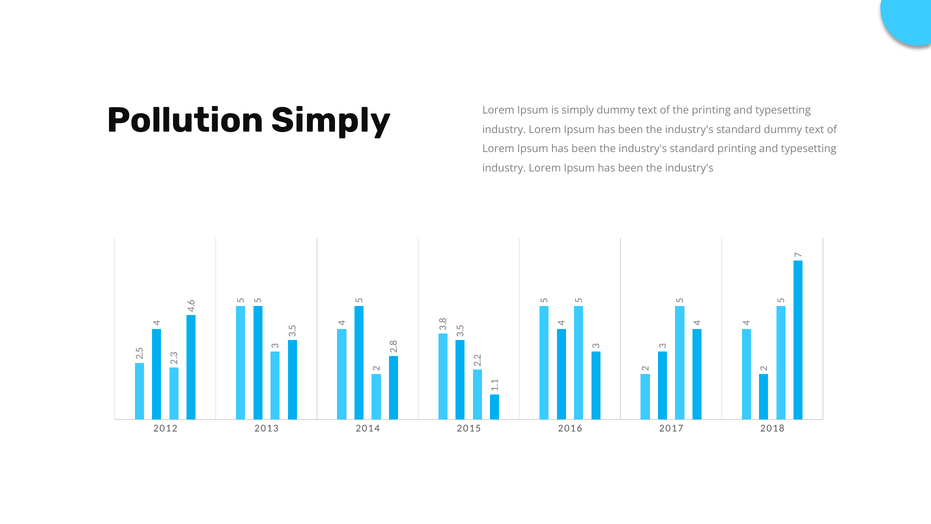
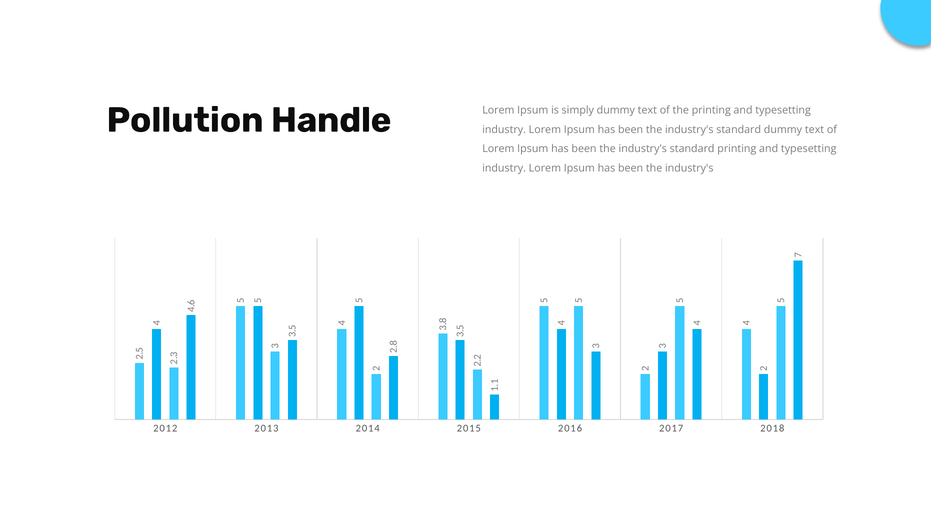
Pollution Simply: Simply -> Handle (331, 120)
